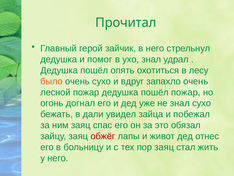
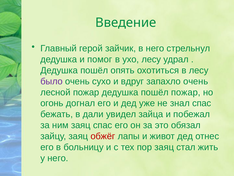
Прочитал: Прочитал -> Введение (126, 23)
ухо знал: знал -> лесу (151, 59)
было colour: orange -> purple (51, 81)
знал сухо: сухо -> спас (202, 103)
